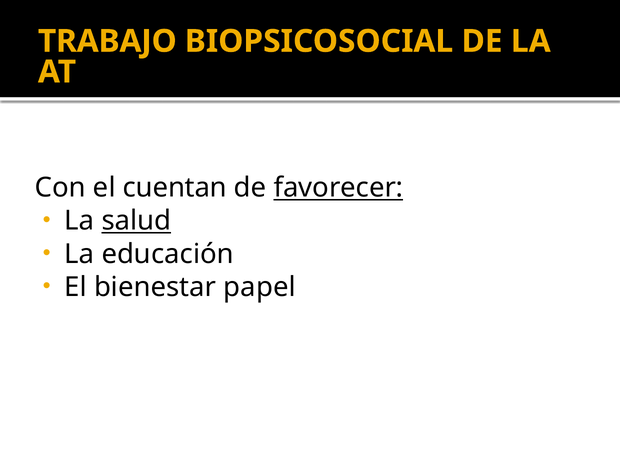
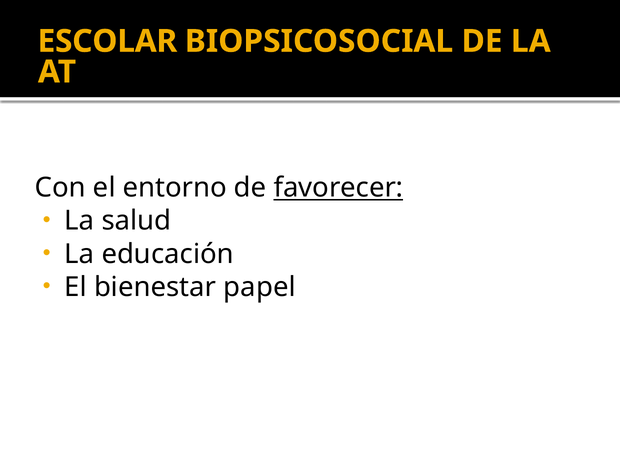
TRABAJO: TRABAJO -> ESCOLAR (107, 41)
cuentan: cuentan -> entorno (175, 188)
salud underline: present -> none (136, 221)
